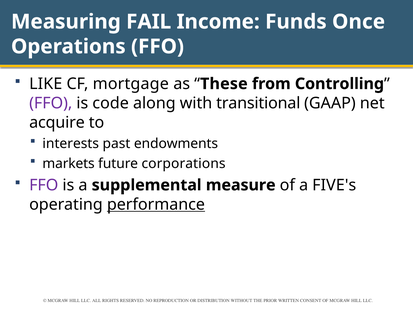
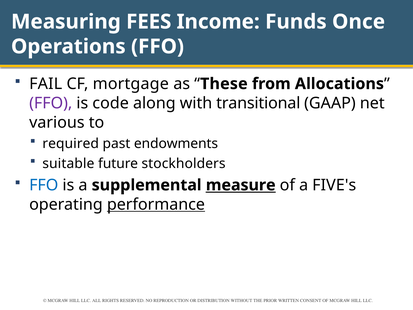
FAIL: FAIL -> FEES (149, 22)
LIKE: LIKE -> FAIL (46, 84)
Controlling: Controlling -> Allocations (339, 84)
acquire: acquire -> various (57, 122)
interests: interests -> required (71, 143)
markets: markets -> suitable (68, 163)
corporations: corporations -> stockholders (184, 163)
FFO colour: purple -> blue (44, 185)
measure underline: none -> present (241, 185)
